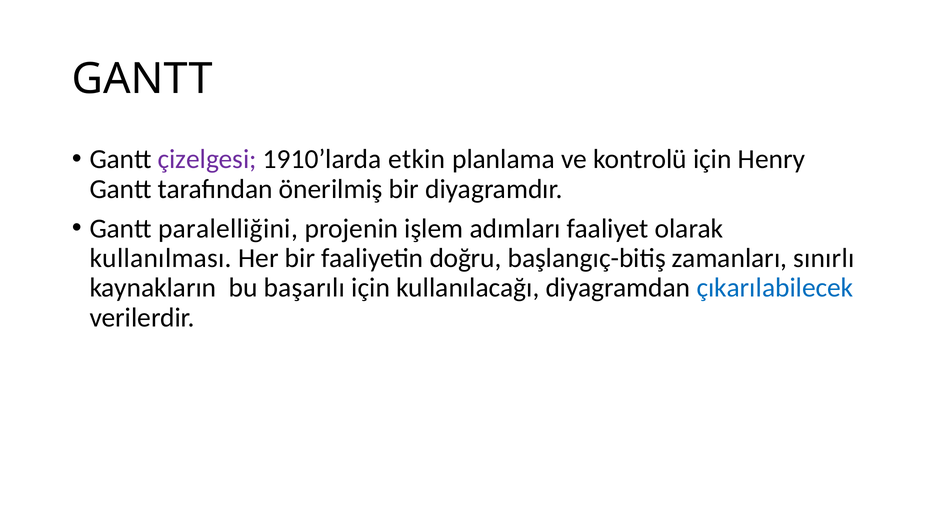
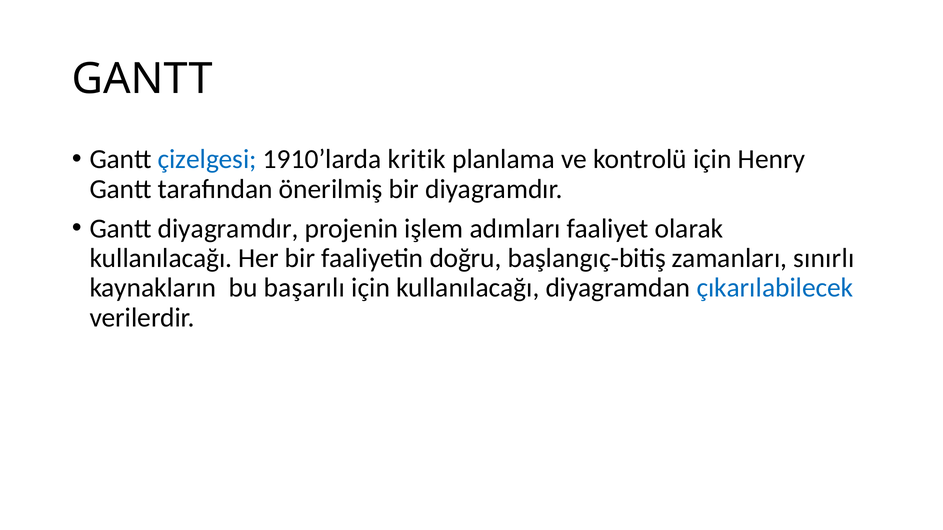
çizelgesi colour: purple -> blue (207, 159)
etkin: etkin -> kritik (417, 159)
Gantt paralelliğini: paralelliğini -> diyagramdır (228, 229)
kullanılması: kullanılması -> kullanılacağı (161, 258)
